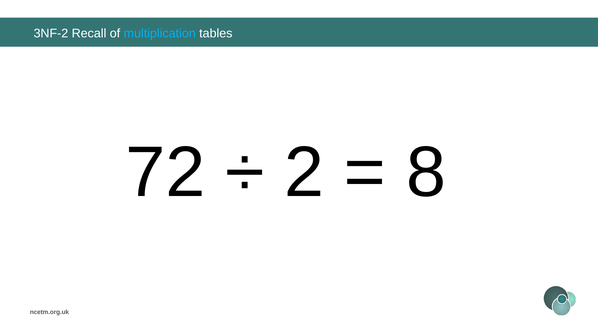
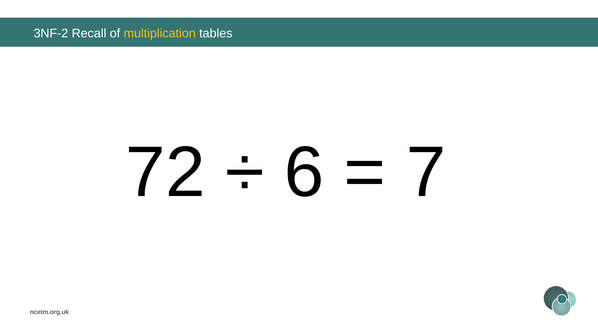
multiplication colour: light blue -> yellow (160, 33)
2: 2 -> 6 (304, 173)
8: 8 -> 7 (426, 173)
